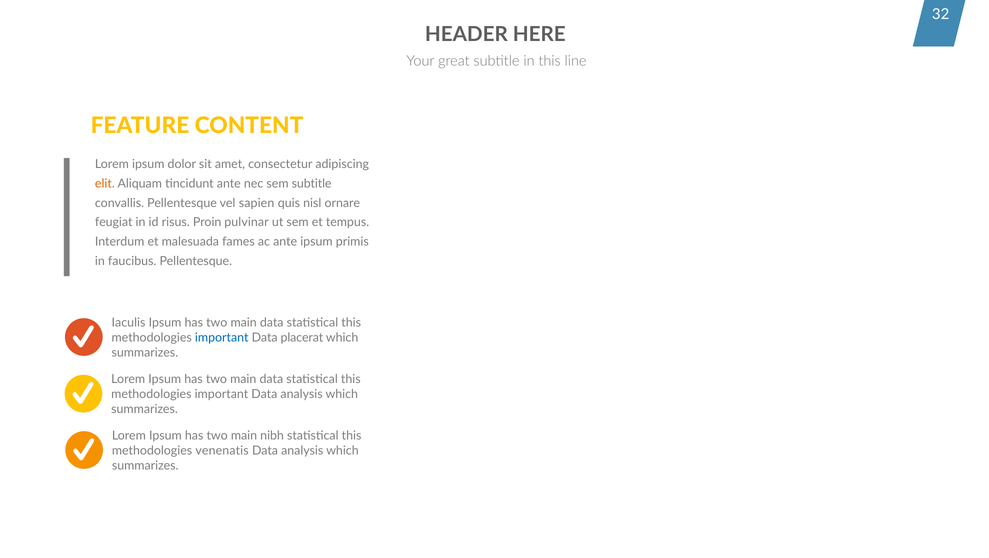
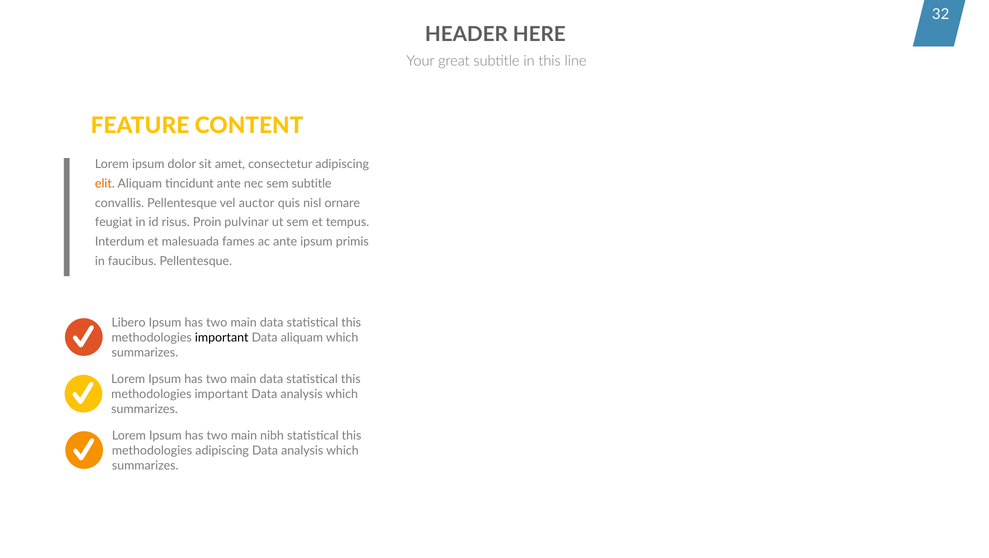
sapien: sapien -> auctor (257, 203)
Iaculis: Iaculis -> Libero (129, 323)
important colour: blue -> black (222, 337)
Data placerat: placerat -> aliquam (302, 337)
methodologies venenatis: venenatis -> adipiscing (222, 450)
